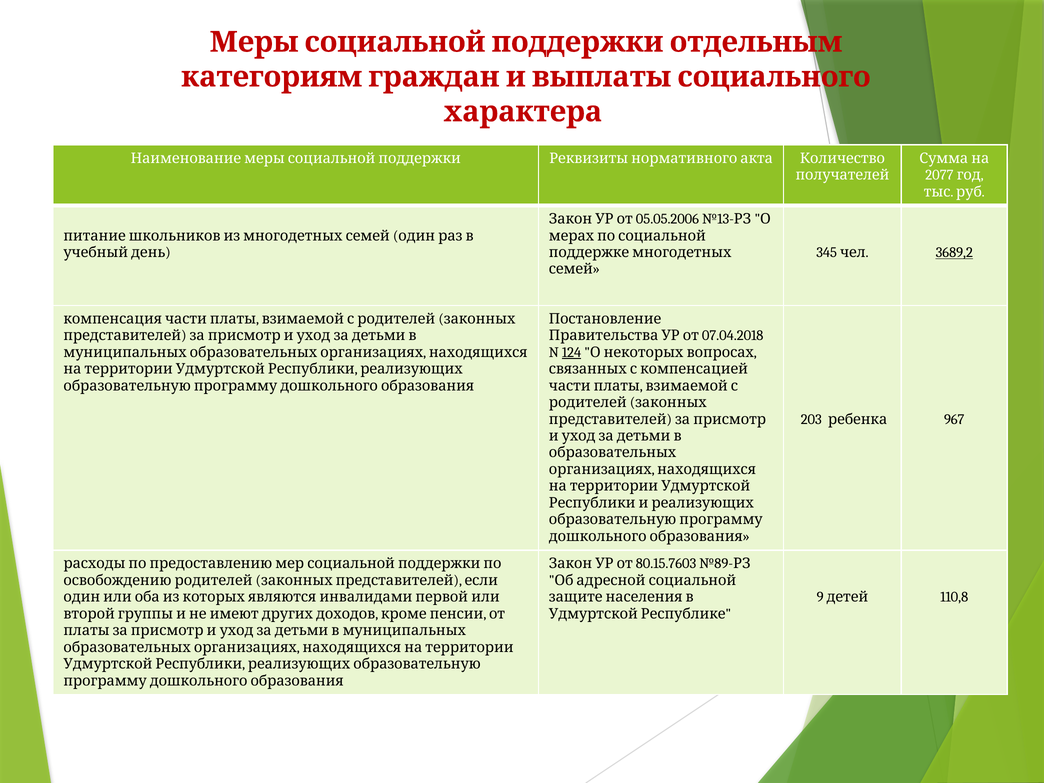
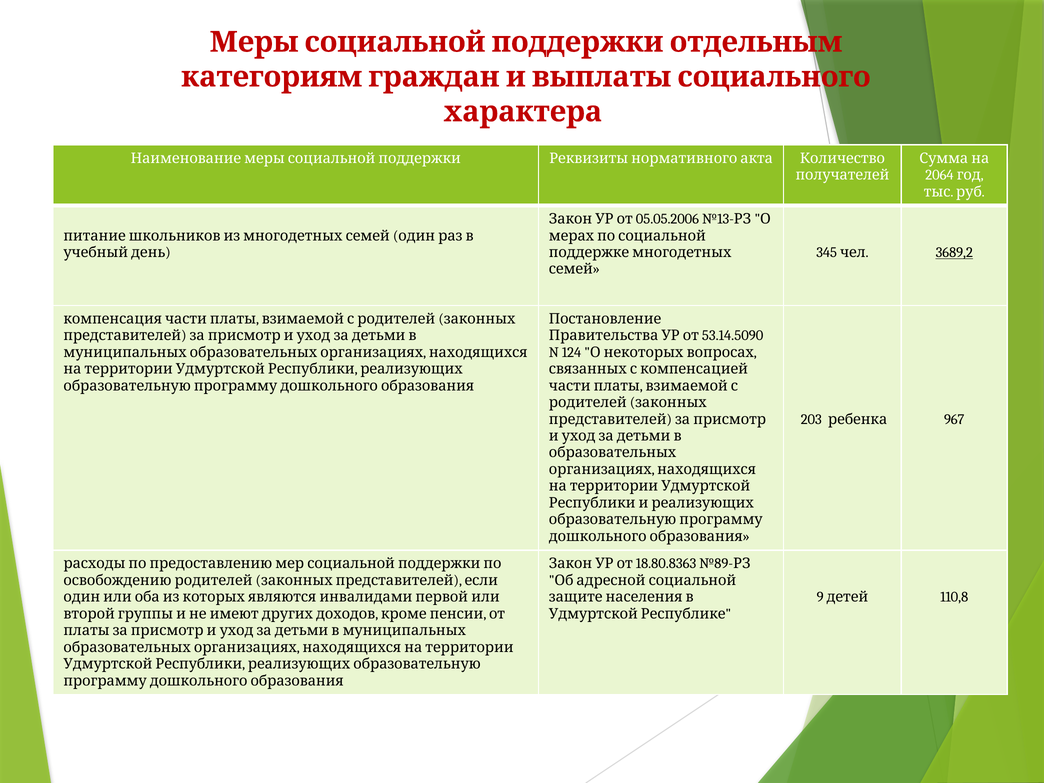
2077: 2077 -> 2064 (939, 175)
07.04.2018: 07.04.2018 -> 53.14.5090 (733, 336)
124 underline: present -> none (572, 352)
80.15.7603: 80.15.7603 -> 18.80.8363 (666, 564)
